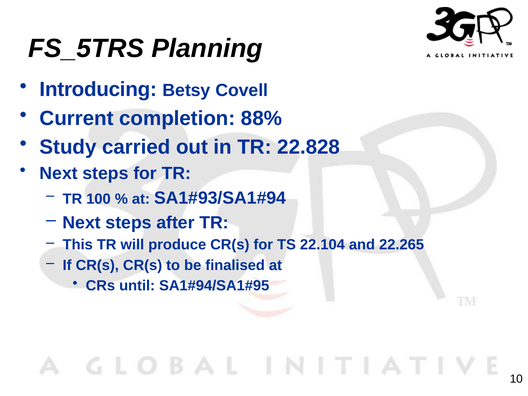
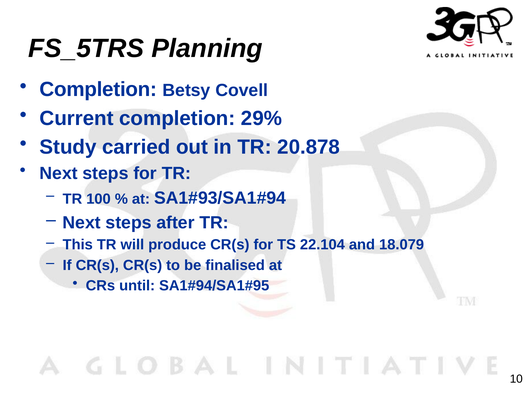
Introducing: Introducing -> Completion (98, 90)
88%: 88% -> 29% (261, 118)
22.828: 22.828 -> 20.878 (309, 147)
22.265: 22.265 -> 18.079 (402, 245)
